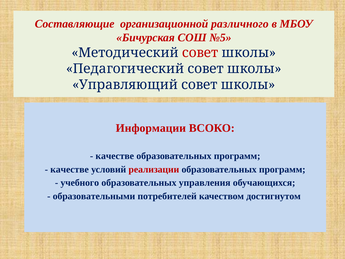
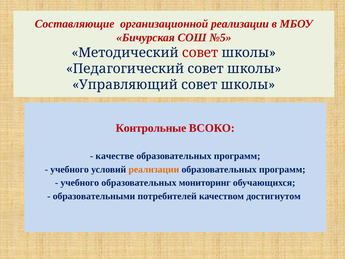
организационной различного: различного -> реализации (240, 24)
Информации: Информации -> Контрольные (151, 128)
качестве: качестве -> учебного (70, 169)
реализации colour: red -> orange (154, 169)
управления: управления -> мониторинг (205, 183)
